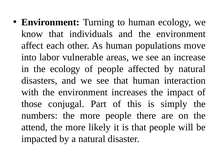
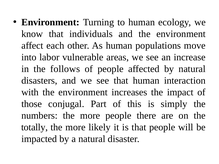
the ecology: ecology -> follows (65, 69)
attend: attend -> totally (35, 127)
